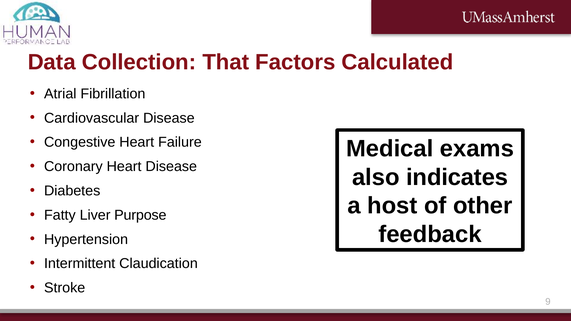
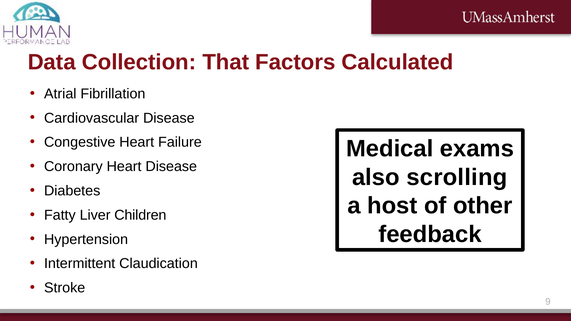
indicates: indicates -> scrolling (457, 177)
Purpose: Purpose -> Children (140, 215)
